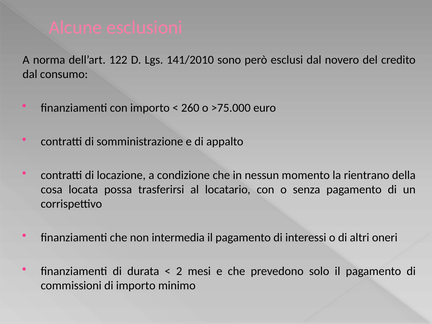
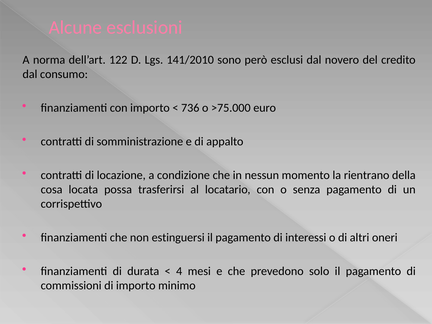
260: 260 -> 736 (190, 108)
intermedia: intermedia -> estinguersi (178, 238)
2: 2 -> 4 (179, 271)
